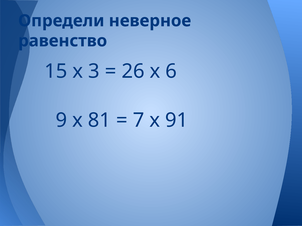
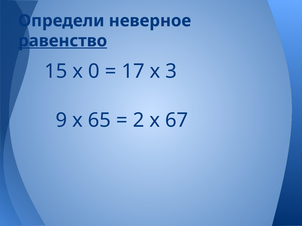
равенство underline: none -> present (63, 41)
3: 3 -> 0 (94, 71)
26: 26 -> 17 (133, 71)
6: 6 -> 3 (171, 71)
81: 81 -> 65 (99, 120)
7: 7 -> 2 (139, 120)
91: 91 -> 67 (177, 120)
